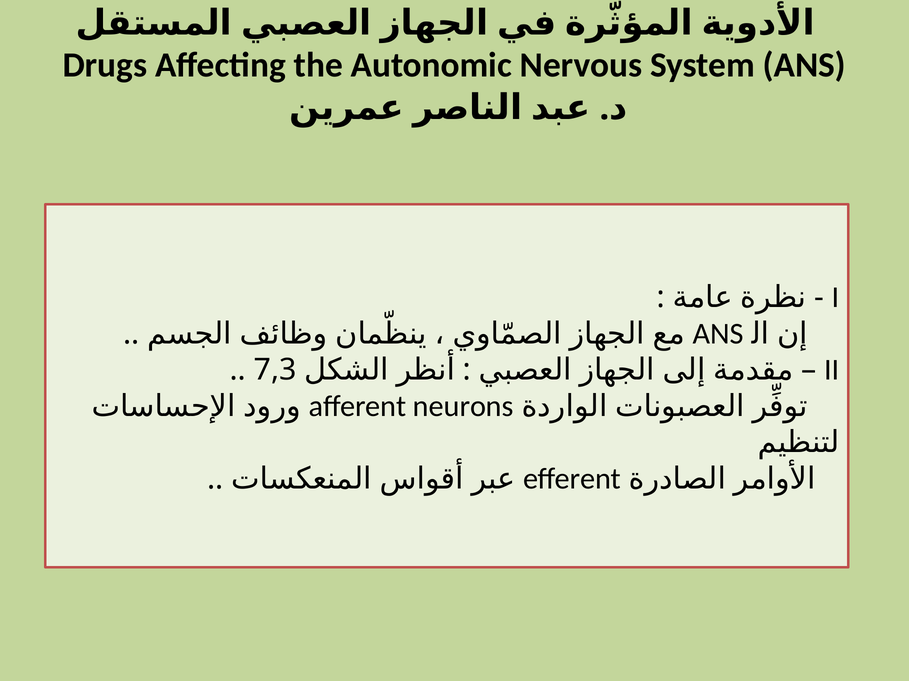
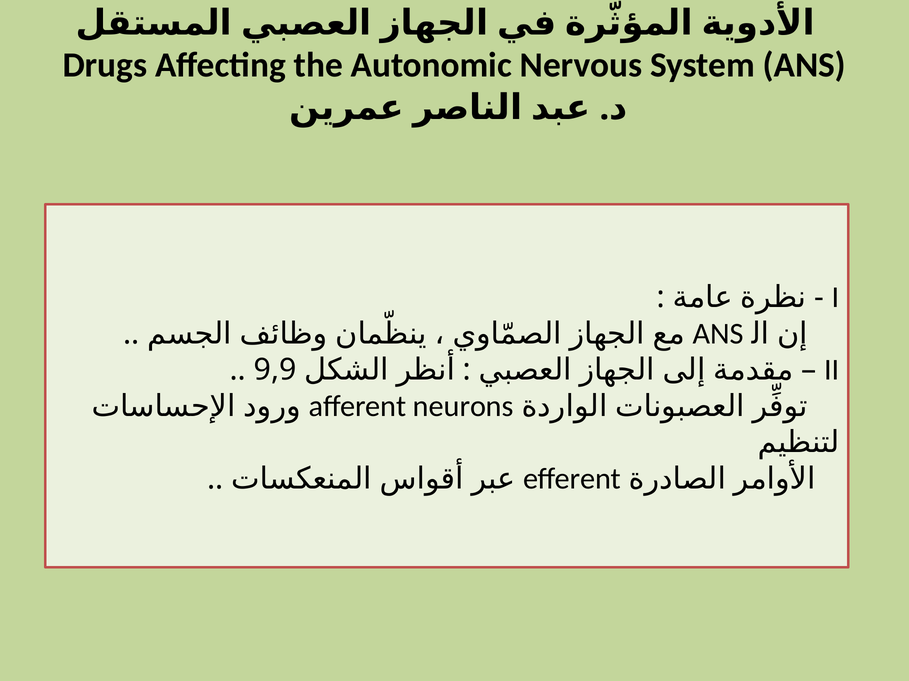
7,3: 7,3 -> 9,9 (275, 370)
